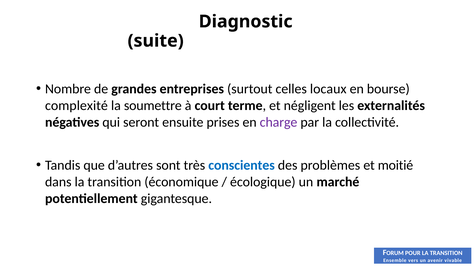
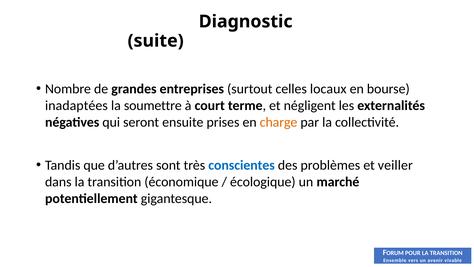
complexité: complexité -> inadaptées (76, 106)
charge colour: purple -> orange (279, 122)
moitié: moitié -> veiller (395, 165)
